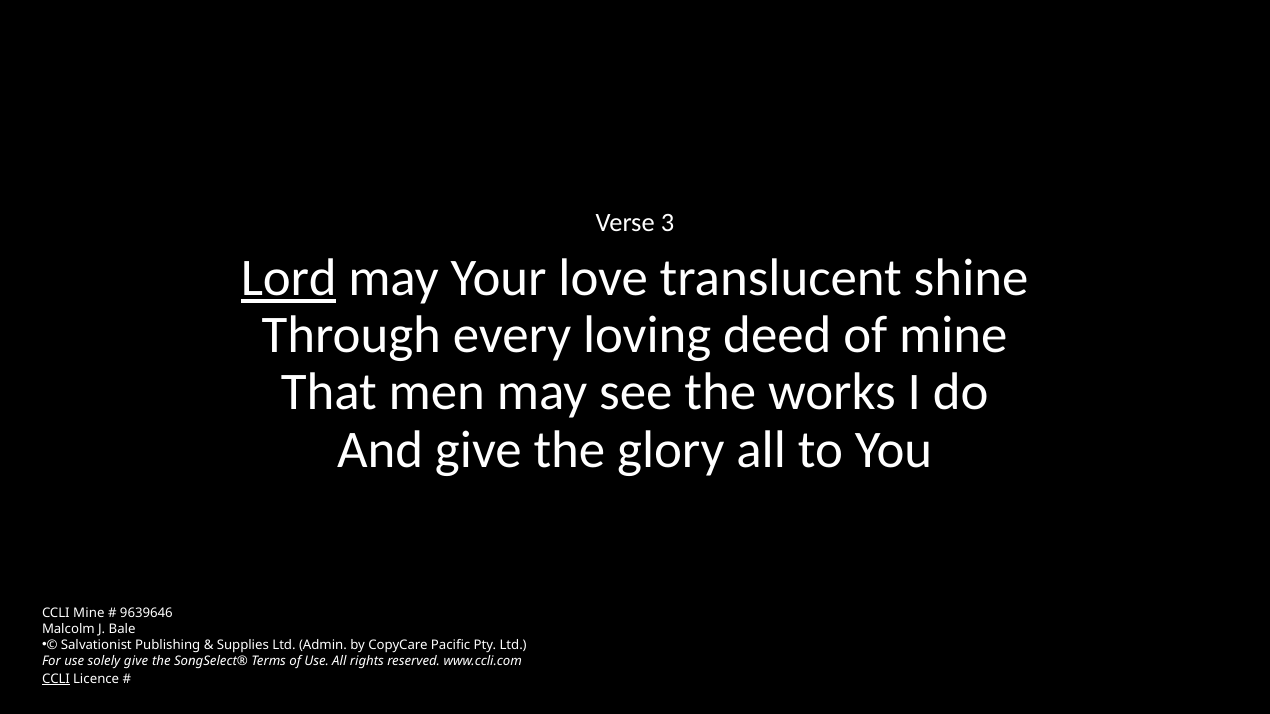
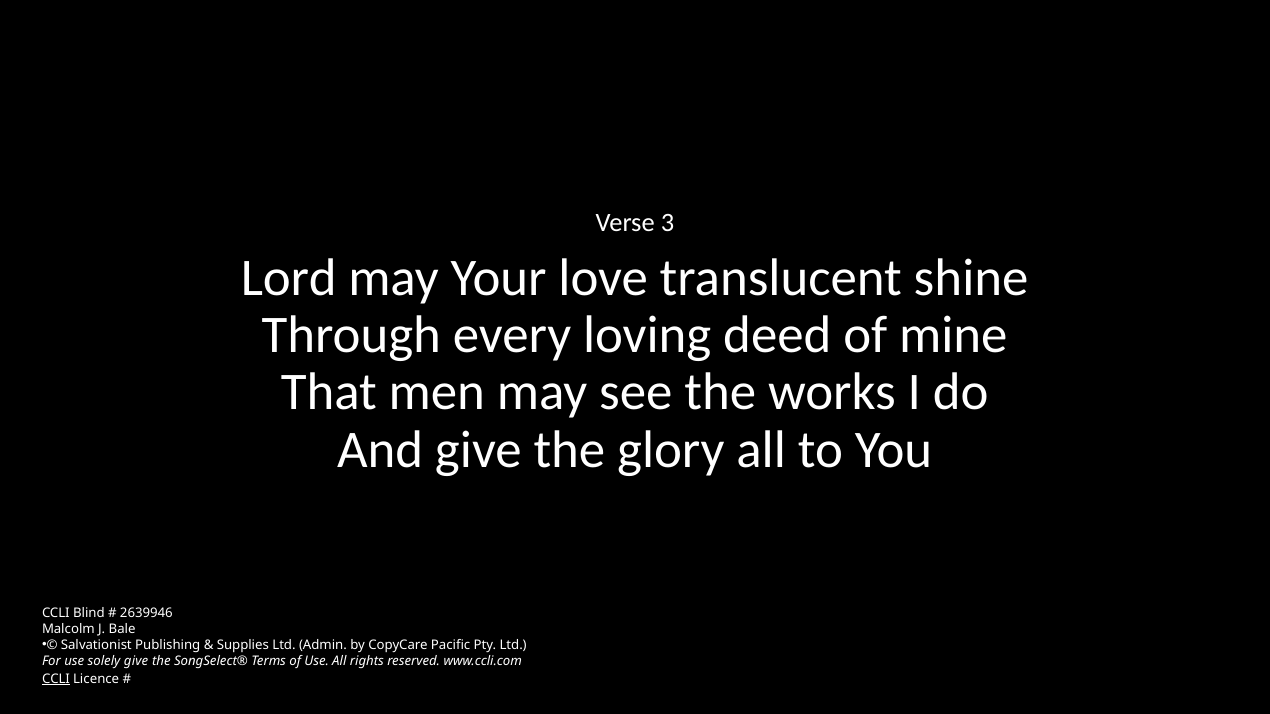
Lord underline: present -> none (289, 278)
CCLI Mine: Mine -> Blind (89, 613)
9639646: 9639646 -> 2639946 (146, 613)
